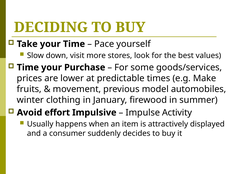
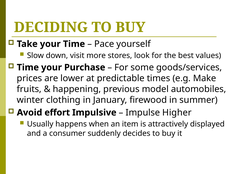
movement: movement -> happening (77, 89)
Activity: Activity -> Higher (177, 113)
